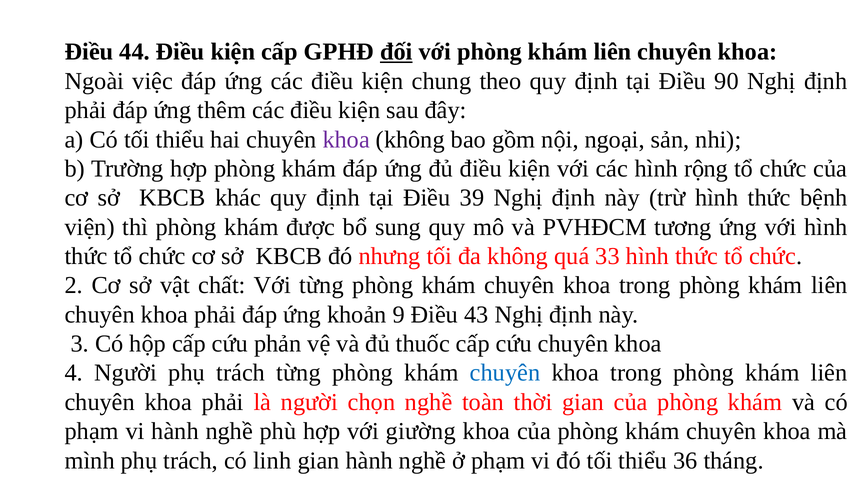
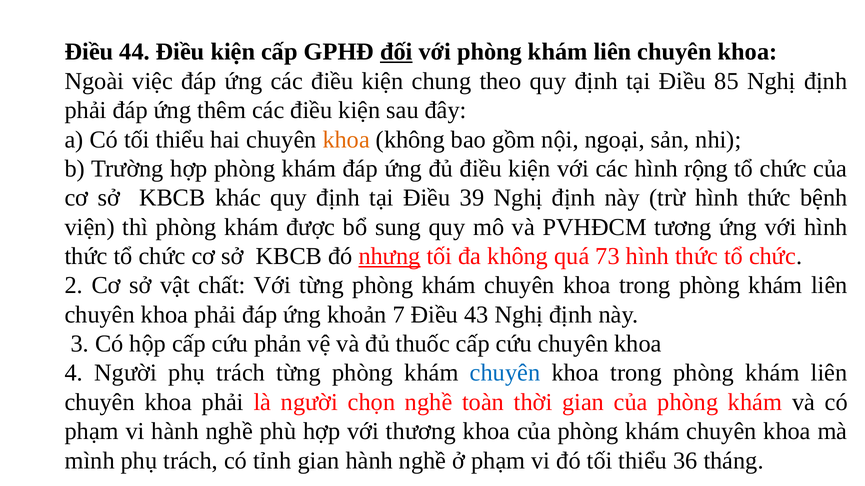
90: 90 -> 85 (727, 81)
khoa colour: purple -> orange (346, 140)
nhưng underline: none -> present (390, 257)
33: 33 -> 73 (608, 257)
9: 9 -> 7 (399, 315)
giường: giường -> thương (421, 432)
linh: linh -> tỉnh (272, 461)
